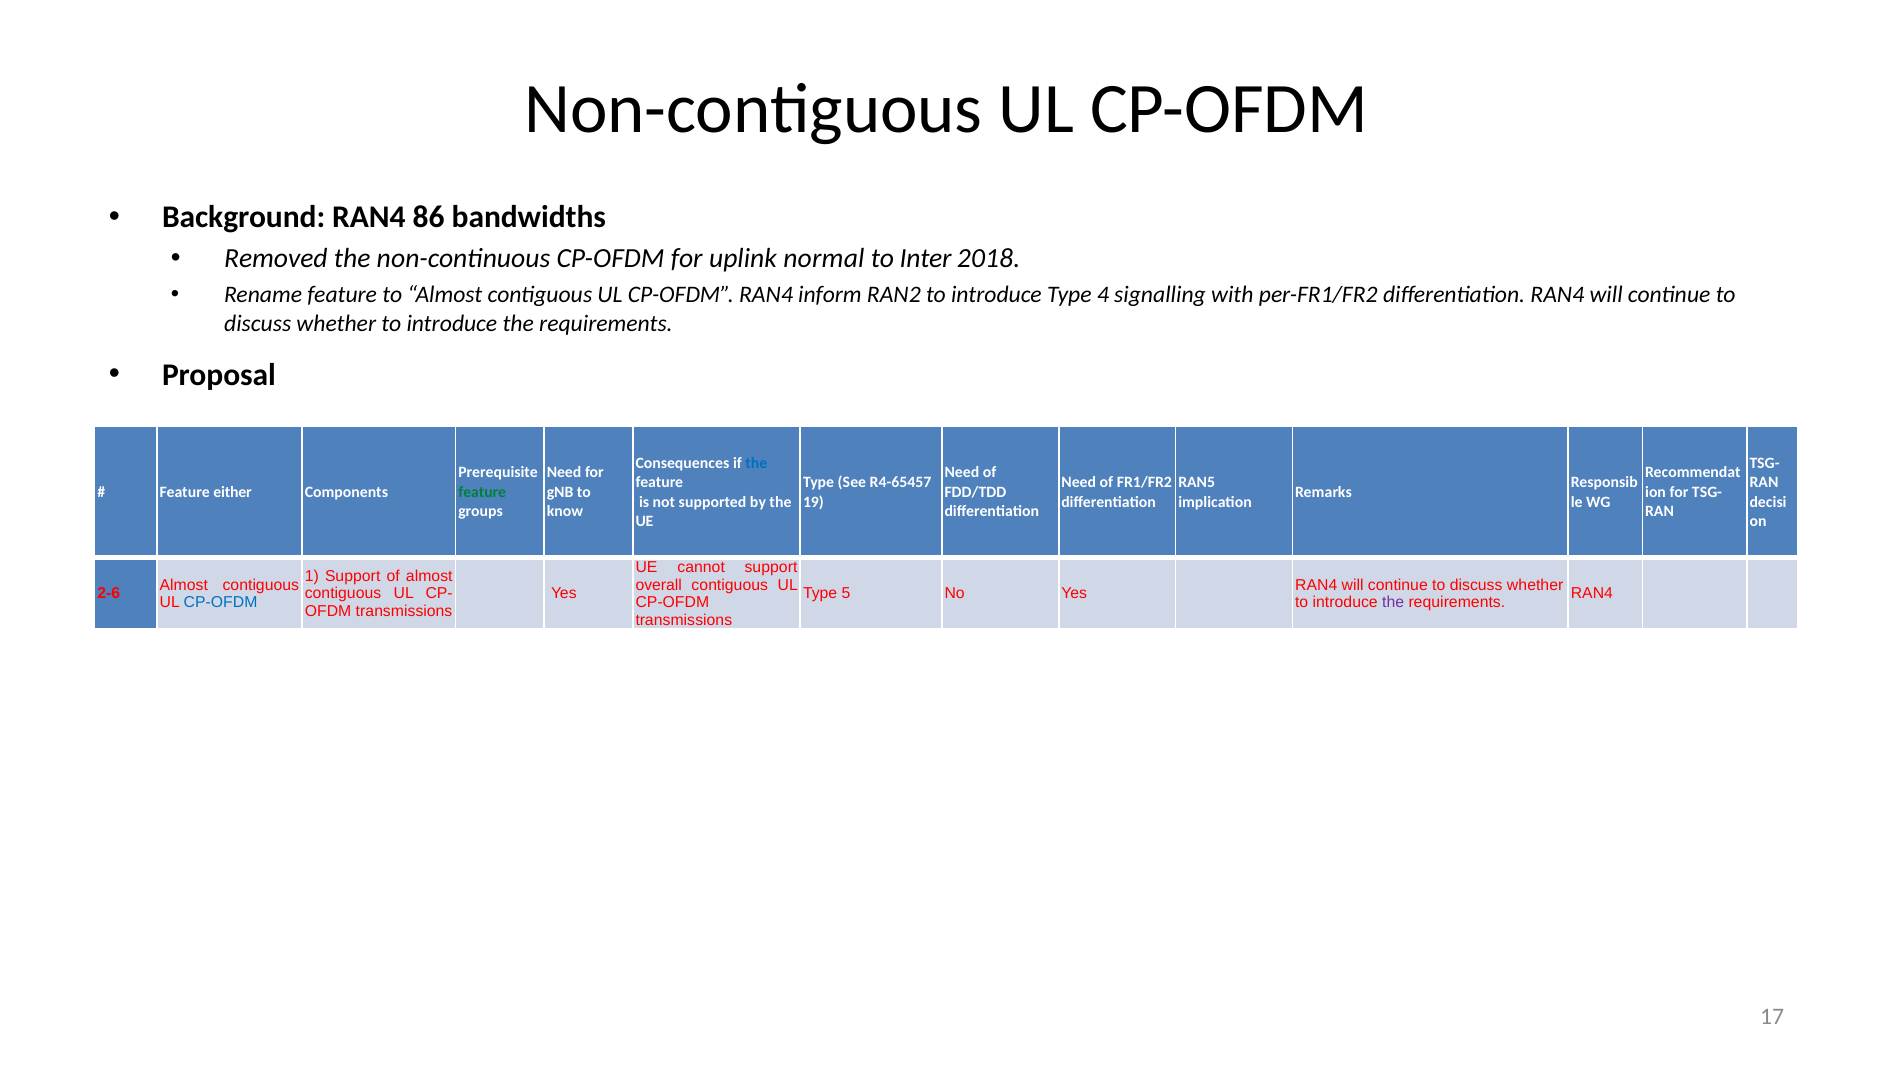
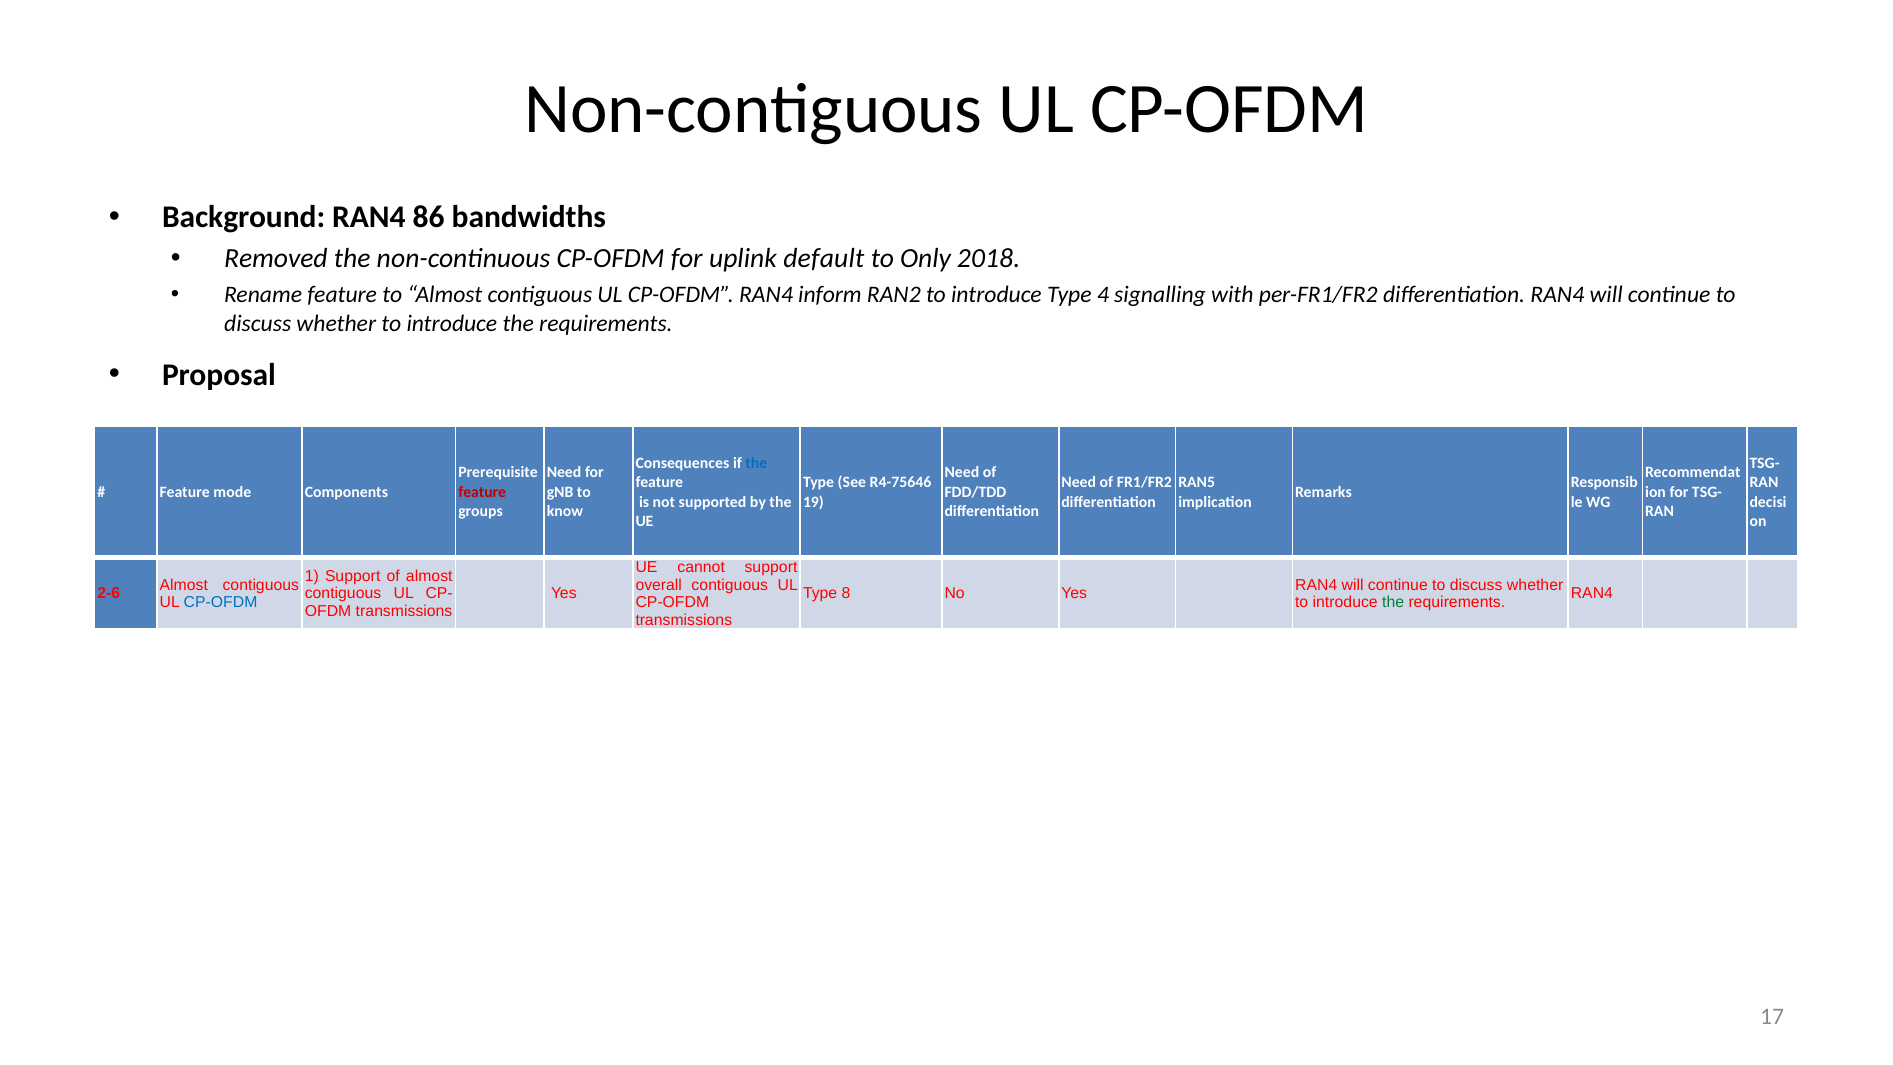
normal: normal -> default (824, 259)
Inter: Inter -> Only (926, 259)
R4-65457: R4-65457 -> R4-75646 (900, 482)
either: either -> mode (232, 492)
feature colour: green -> red (482, 492)
5: 5 -> 8 (846, 594)
the colour: purple -> green (1393, 602)
